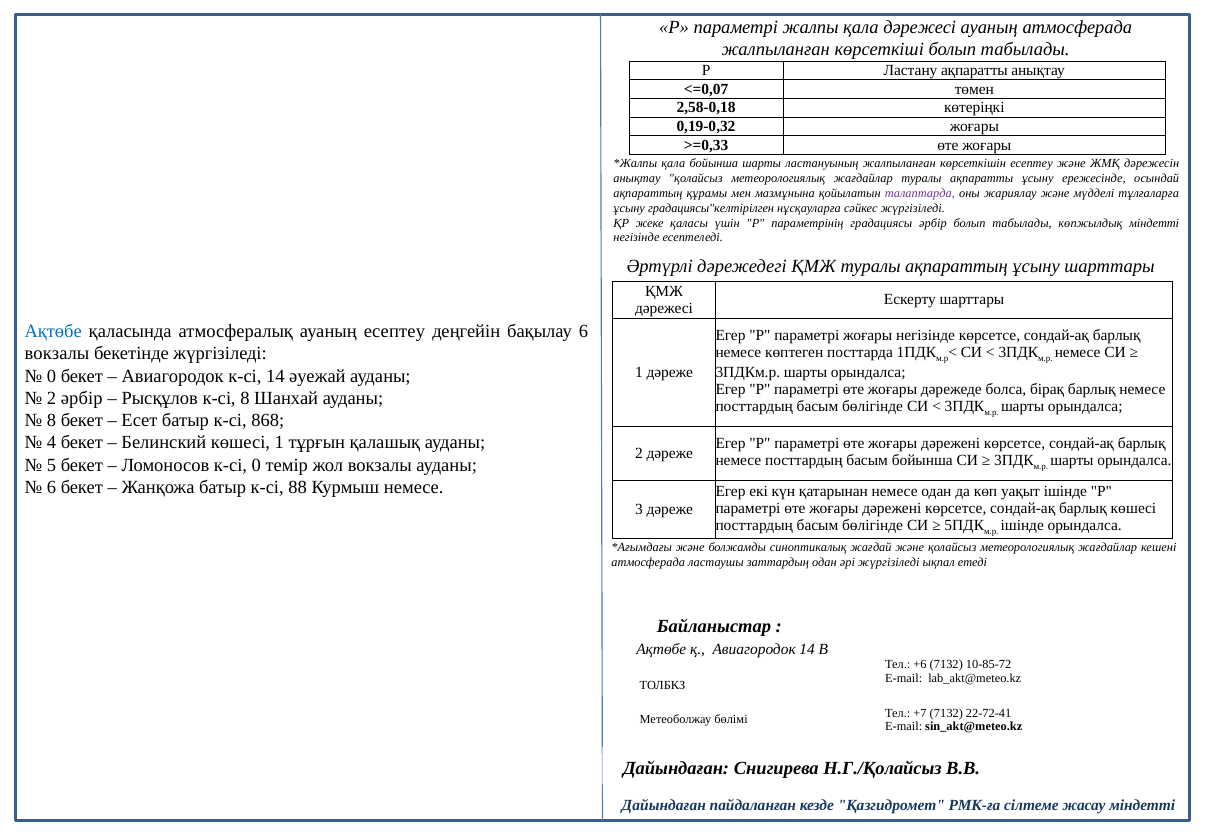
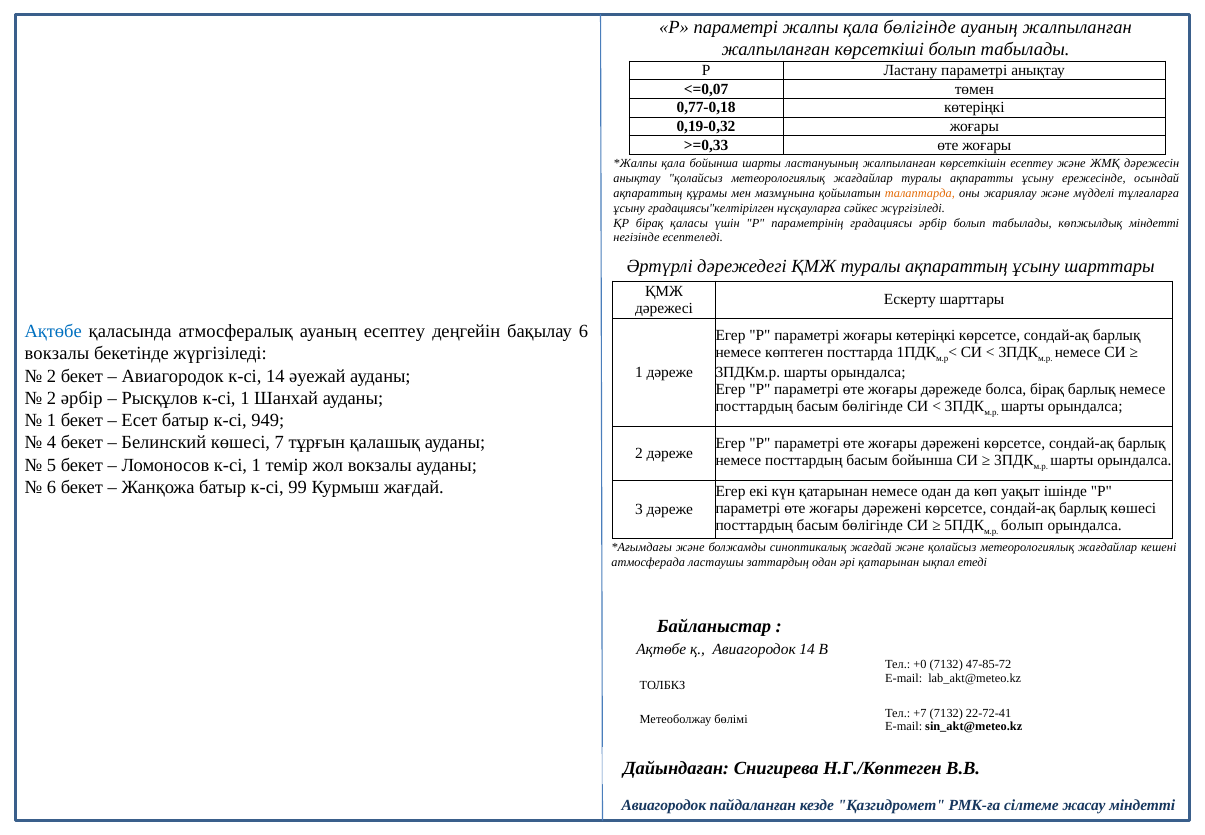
қала дәрежесі: дәрежесі -> бөлігінде (920, 27)
ауаның атмосферада: атмосферада -> жалпыланған (1077, 27)
Ластану ақпаратты: ақпаратты -> параметрі (974, 70)
2,58-0,18: 2,58-0,18 -> 0,77-0,18 (706, 108)
талаптарда colour: purple -> orange (920, 193)
ҚР жеке: жеке -> бірақ (650, 223)
жоғары негізінде: негізінде -> көтеріңкі (926, 335)
0: 0 -> 2 (52, 376)
Рысқұлов к-сі 8: 8 -> 1 (245, 398)
8: 8 -> 1 (52, 420)
868: 868 -> 949 (268, 420)
көшесі 1: 1 -> 7 (279, 442)
Ломоносов к-сі 0: 0 -> 1 (256, 465)
88: 88 -> 99 (298, 487)
Курмыш немесе: немесе -> жағдай (414, 487)
ішінде: ішінде -> болып (1022, 525)
әрі жүргізіледі: жүргізіледі -> қатарынан (889, 562)
+6: +6 -> +0 (920, 664)
10-85-72: 10-85-72 -> 47-85-72 (989, 664)
Н.Г./Қолайсыз: Н.Г./Қолайсыз -> Н.Г./Көптеген (882, 767)
Дайындаған: Дайындаған -> Авиагородок (664, 805)
